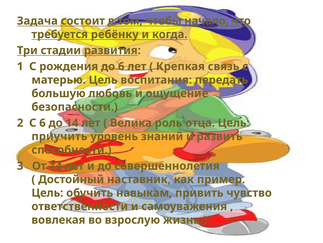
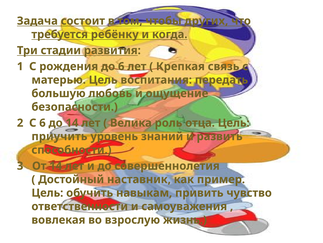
начало: начало -> других (206, 21)
